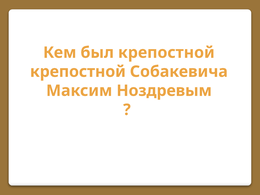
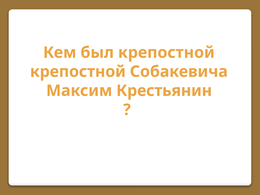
Ноздревым: Ноздревым -> Крестьянин (164, 91)
